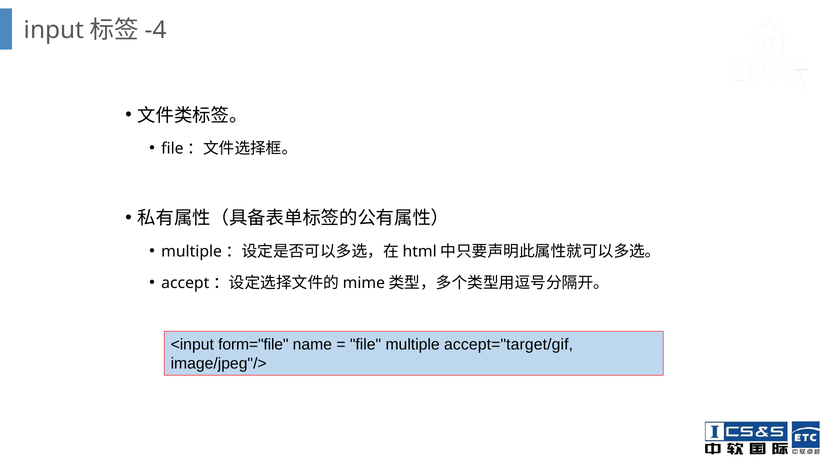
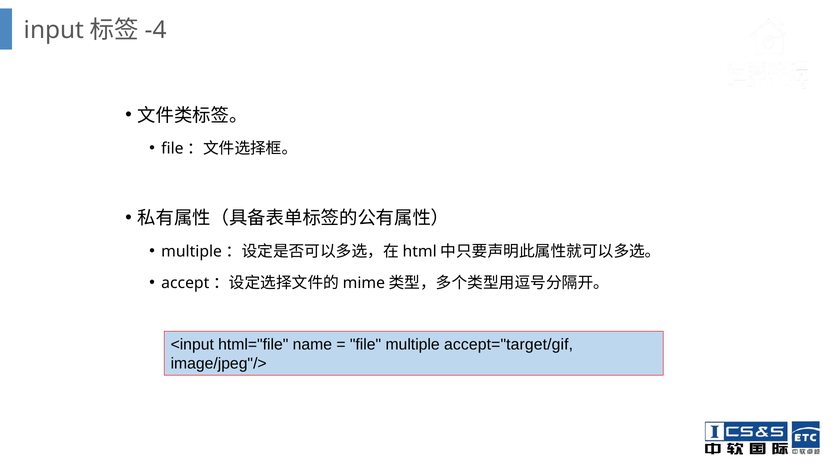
form="file: form="file -> html="file (253, 345)
